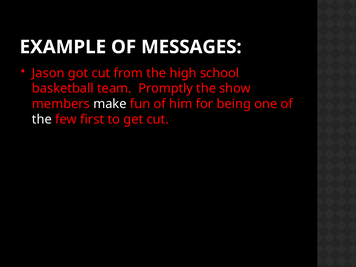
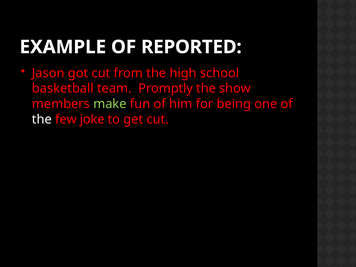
MESSAGES: MESSAGES -> REPORTED (191, 47)
make colour: white -> light green (110, 104)
first: first -> joke (92, 119)
